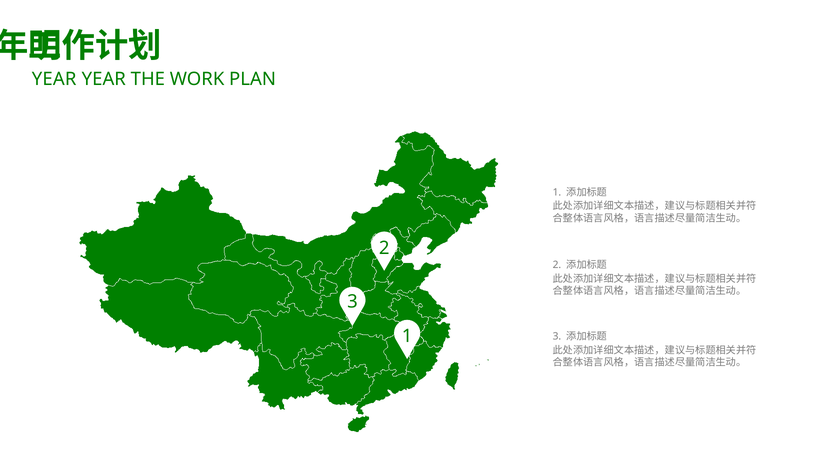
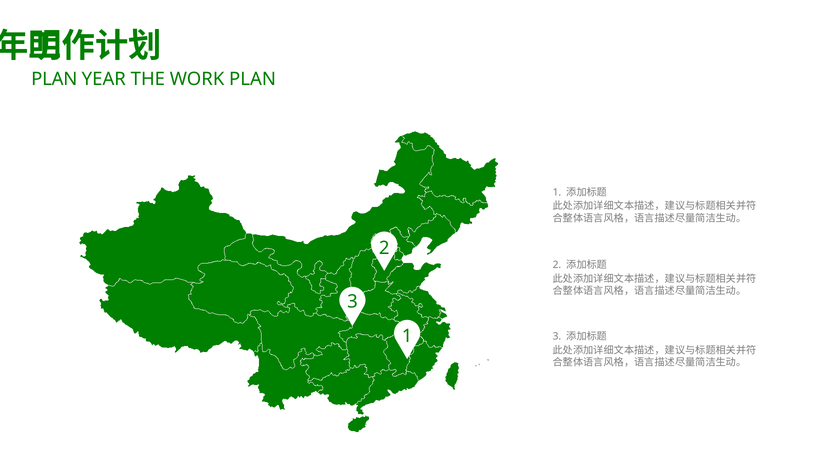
YEAR: YEAR -> PLAN (54, 79)
